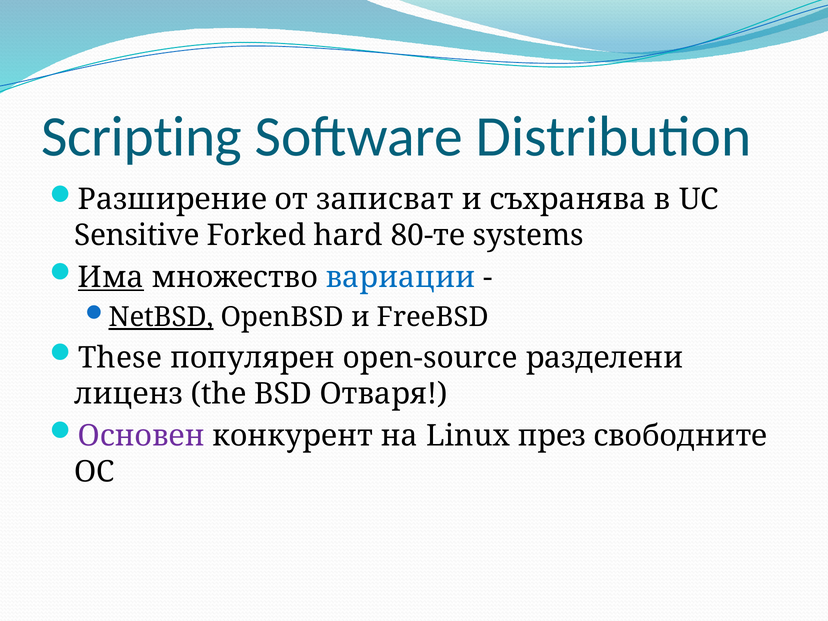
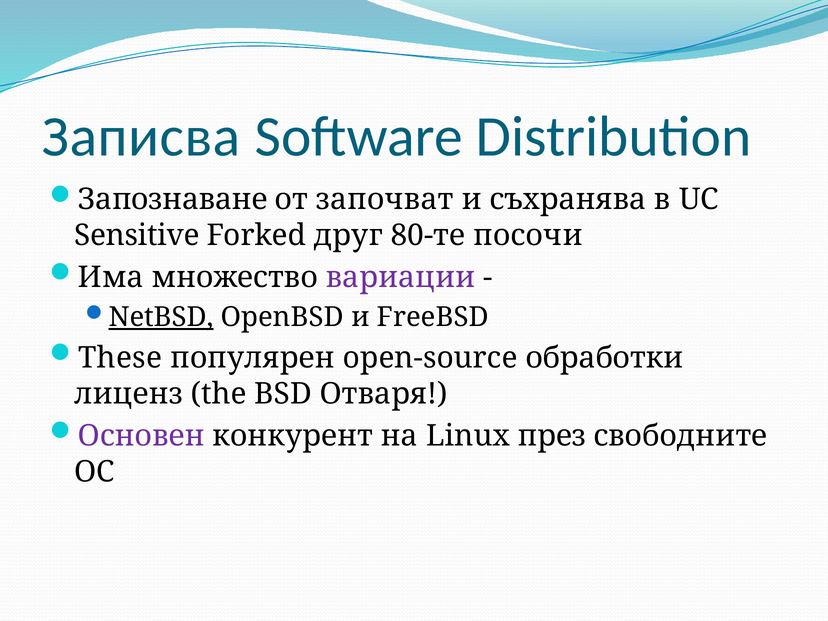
Scripting: Scripting -> Записва (141, 137)
Разширение: Разширение -> Запознаване (173, 199)
записват: записват -> започват (385, 199)
hard: hard -> друг (348, 235)
systems: systems -> посочи (528, 235)
Има underline: present -> none (111, 277)
вариации colour: blue -> purple (401, 277)
разделени: разделени -> обработки (605, 358)
